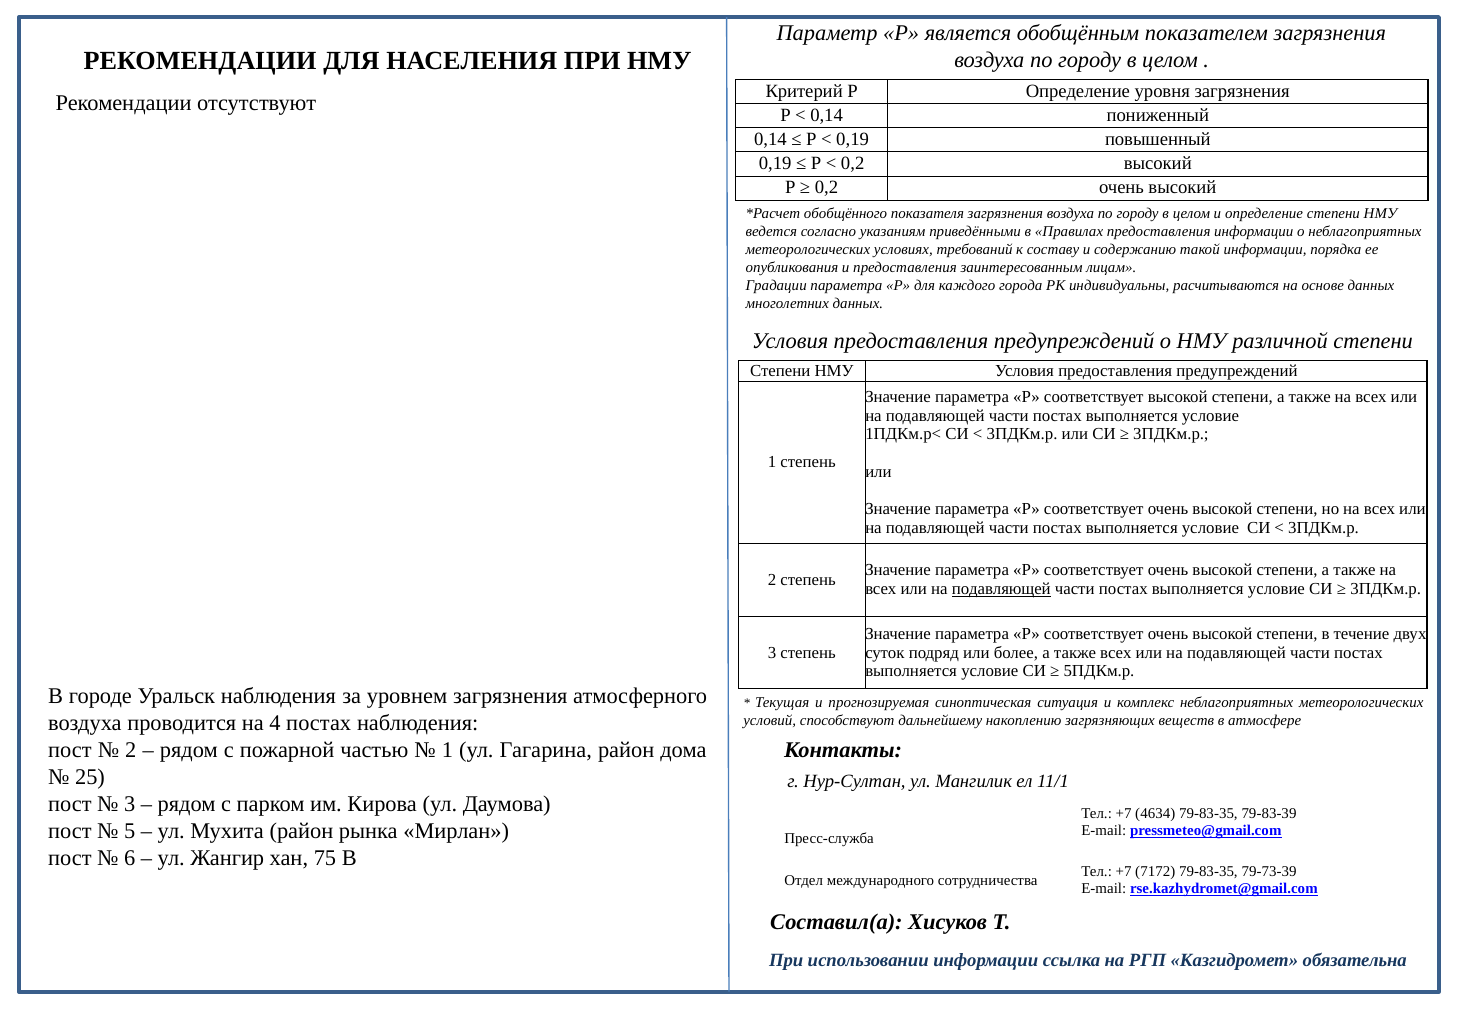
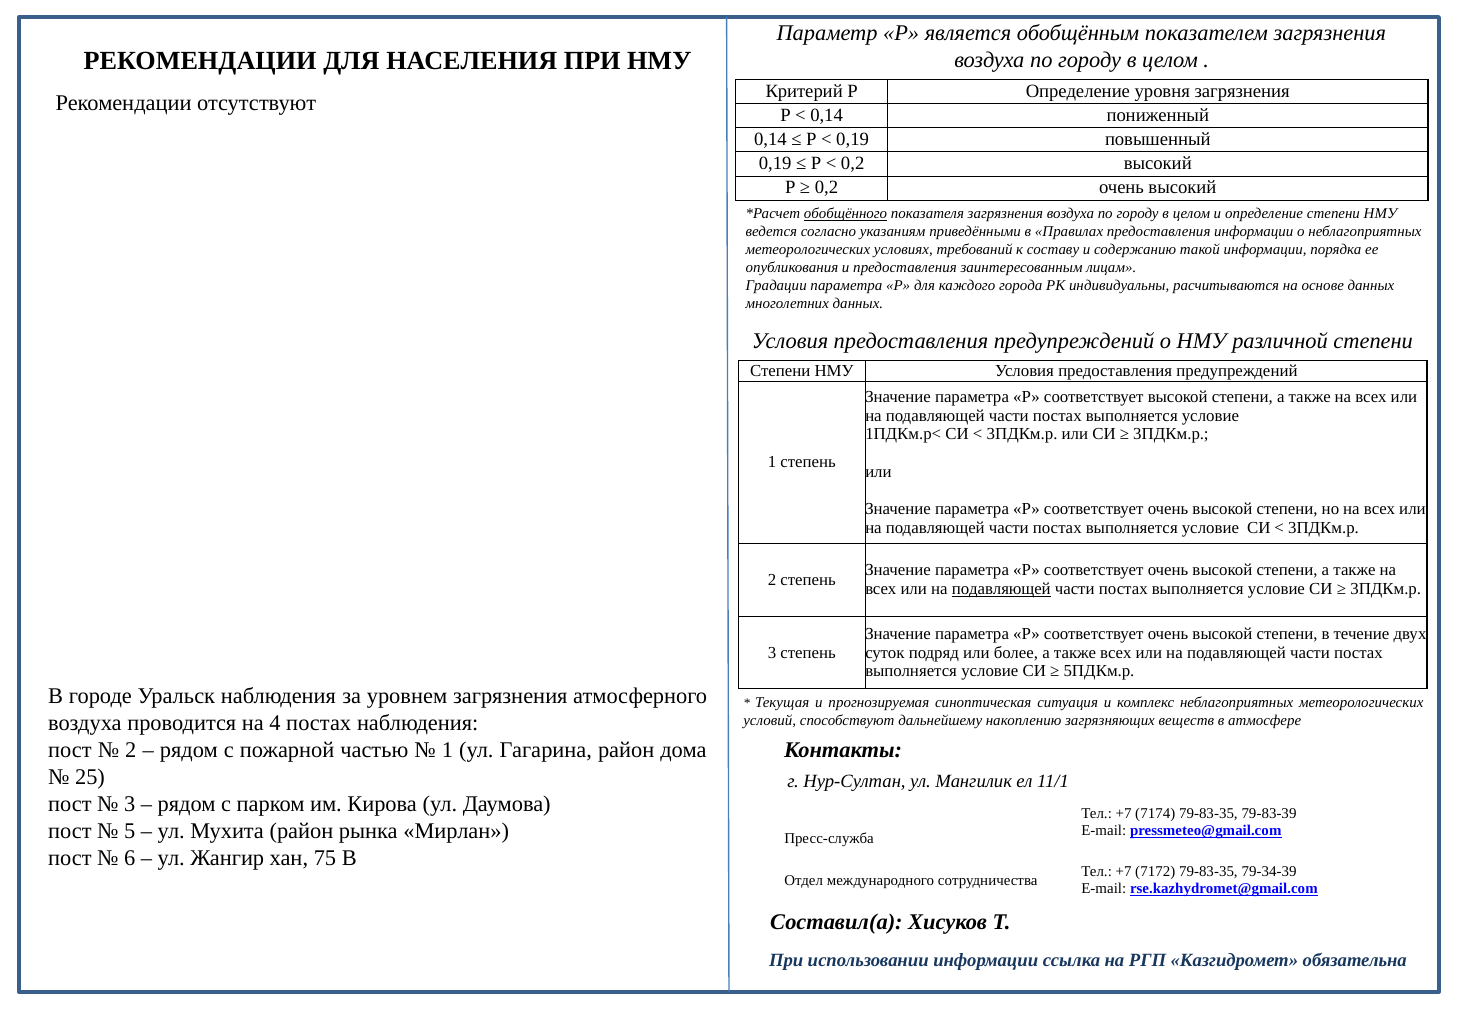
обобщённого underline: none -> present (846, 214)
4634: 4634 -> 7174 (1155, 814)
79-73-39: 79-73-39 -> 79-34-39 (1269, 872)
